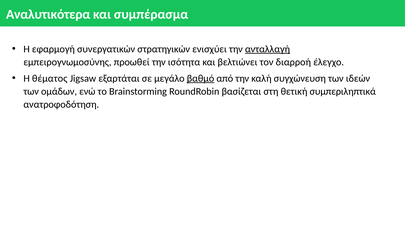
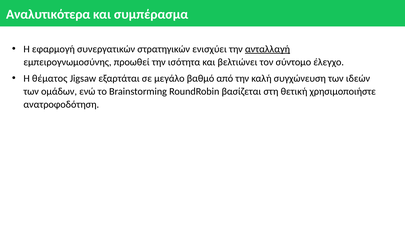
διαρροή: διαρροή -> σύντομο (293, 62)
βαθμό underline: present -> none (201, 78)
συμπεριληπτικά: συμπεριληπτικά -> χρησιμοποιήστε (343, 91)
